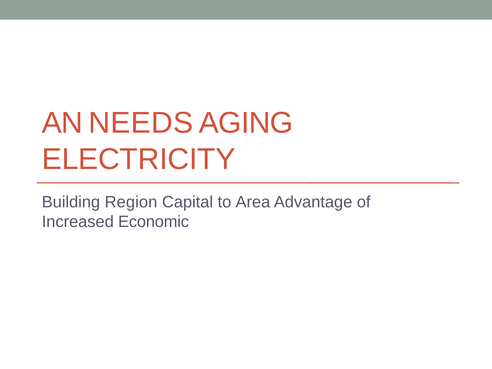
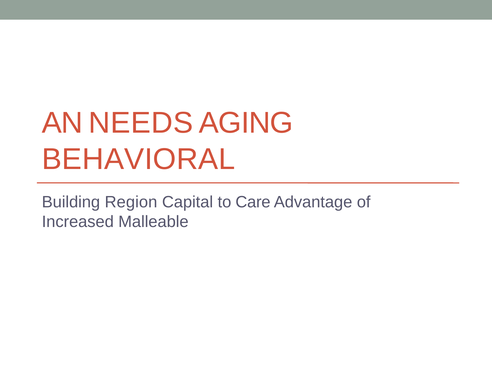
ELECTRICITY: ELECTRICITY -> BEHAVIORAL (138, 159)
Area: Area -> Care (253, 202)
Economic: Economic -> Malleable (153, 222)
